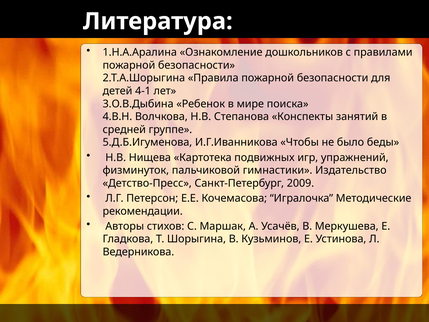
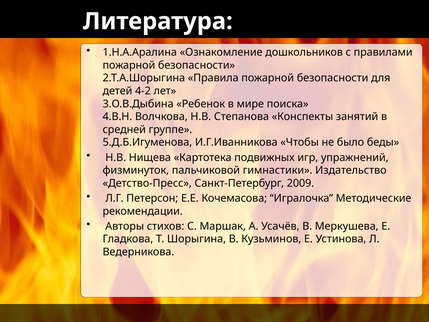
4-1: 4-1 -> 4-2 (143, 91)
